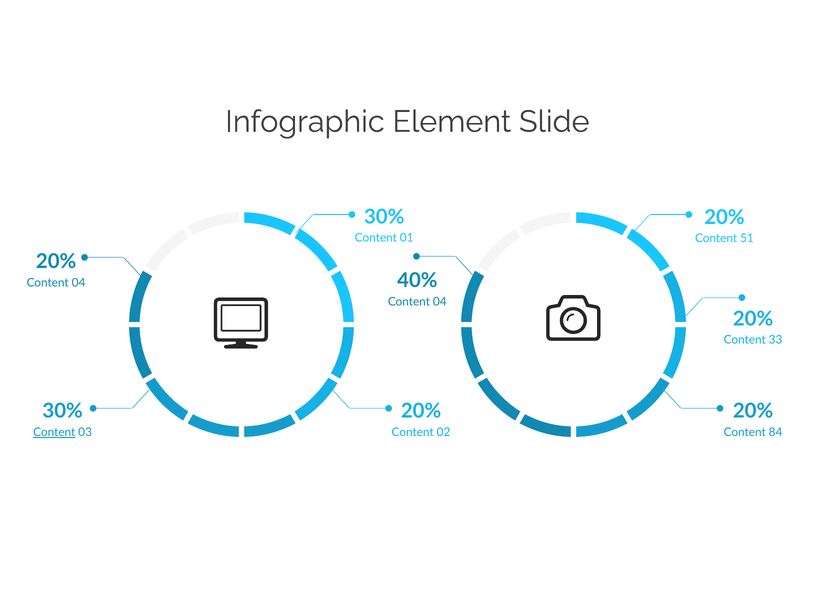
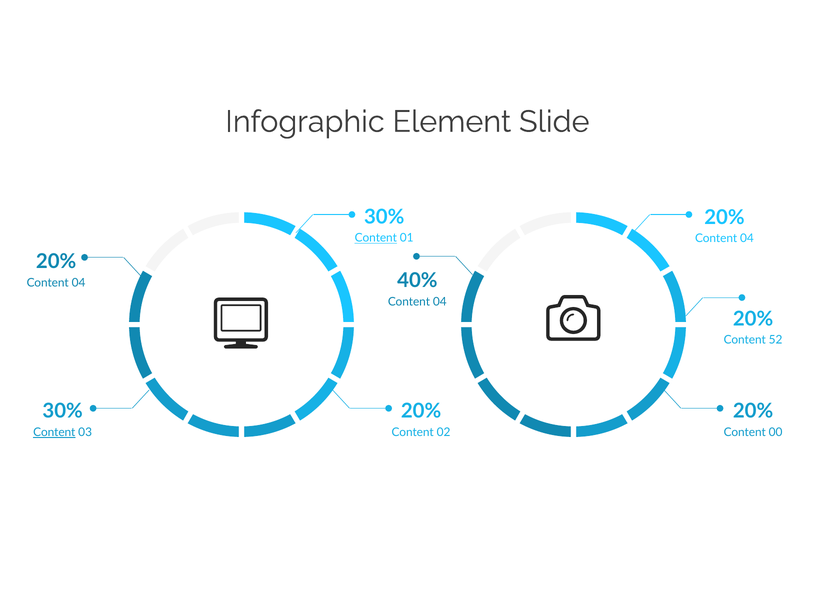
Content underline: none -> present (376, 238)
51: 51 -> 04 (747, 239)
33: 33 -> 52 (776, 340)
84: 84 -> 00 (776, 433)
